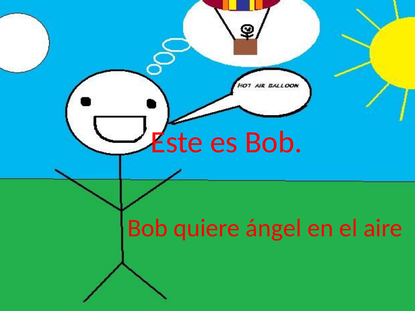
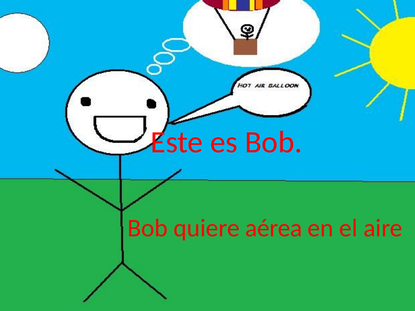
ángel: ángel -> aérea (274, 228)
